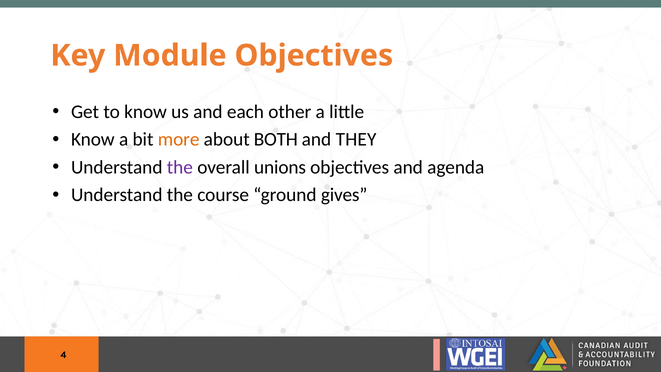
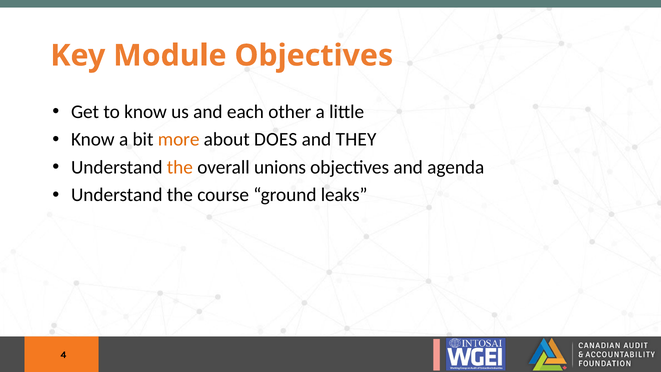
BOTH: BOTH -> DOES (276, 139)
the colour: purple -> orange (180, 167)
gives: gives -> leaks (344, 195)
